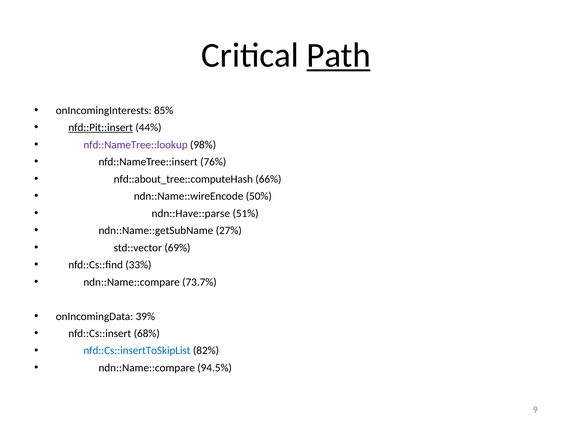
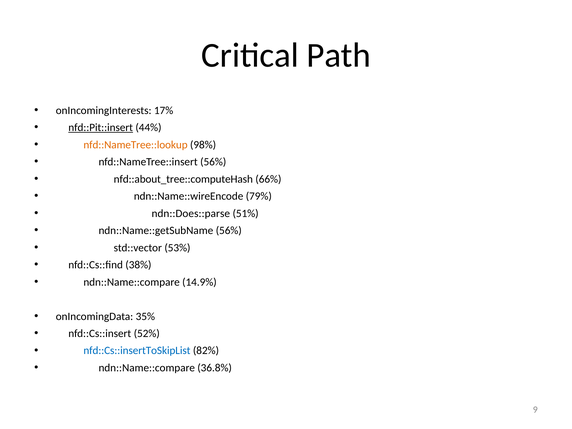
Path underline: present -> none (339, 55)
85%: 85% -> 17% (164, 110)
nfd::NameTree::lookup colour: purple -> orange (136, 145)
nfd::NameTree::insert 76%: 76% -> 56% (213, 162)
50%: 50% -> 79% (259, 196)
ndn::Have::parse: ndn::Have::parse -> ndn::Does::parse (191, 213)
ndn::Name::getSubName 27%: 27% -> 56% (229, 231)
69%: 69% -> 53% (177, 248)
33%: 33% -> 38% (138, 265)
73.7%: 73.7% -> 14.9% (199, 282)
39%: 39% -> 35% (145, 316)
68%: 68% -> 52% (147, 333)
94.5%: 94.5% -> 36.8% (215, 368)
